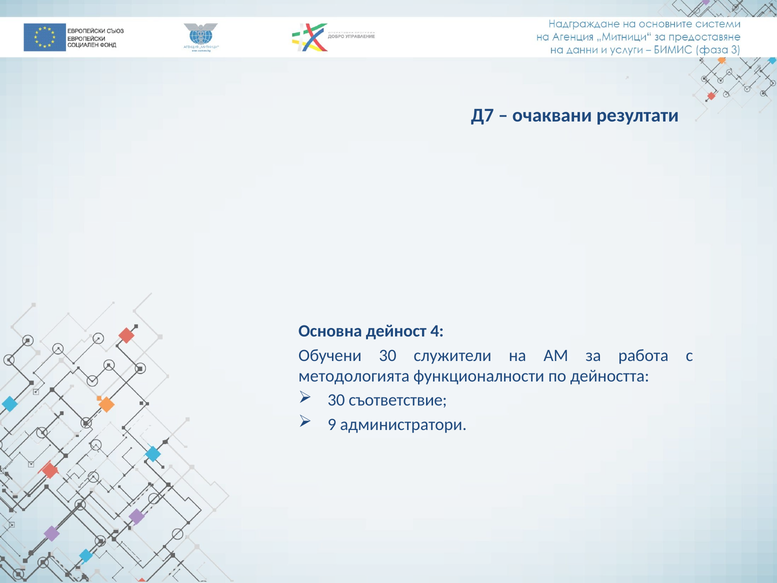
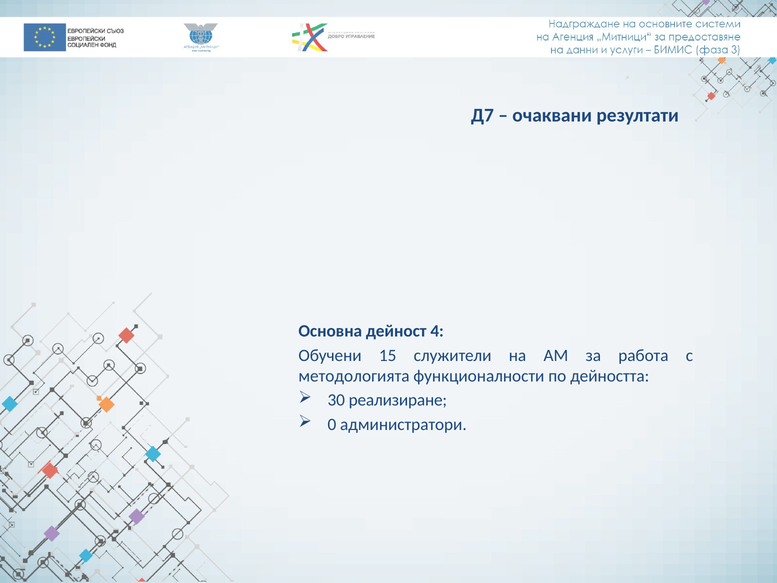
Обучени 30: 30 -> 15 (388, 355)
съответствие: съответствие -> реализиране (398, 400)
9: 9 -> 0 (332, 424)
